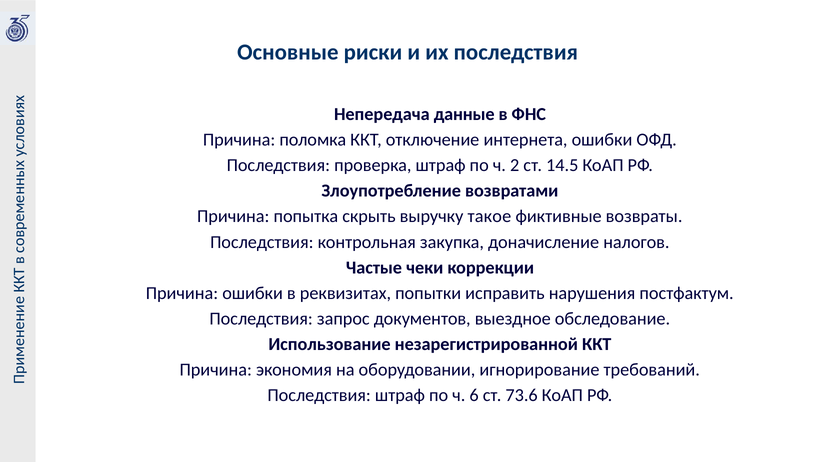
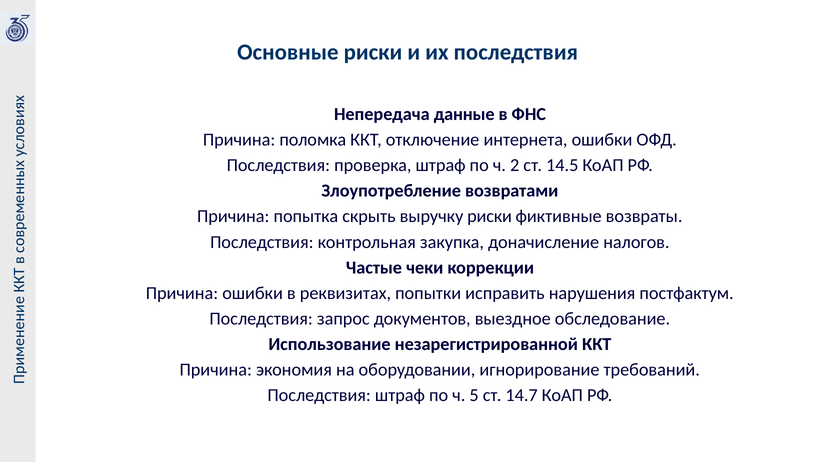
выручку такое: такое -> риски (490, 217)
6: 6 -> 5 (474, 396)
73.6: 73.6 -> 14.7 (522, 396)
